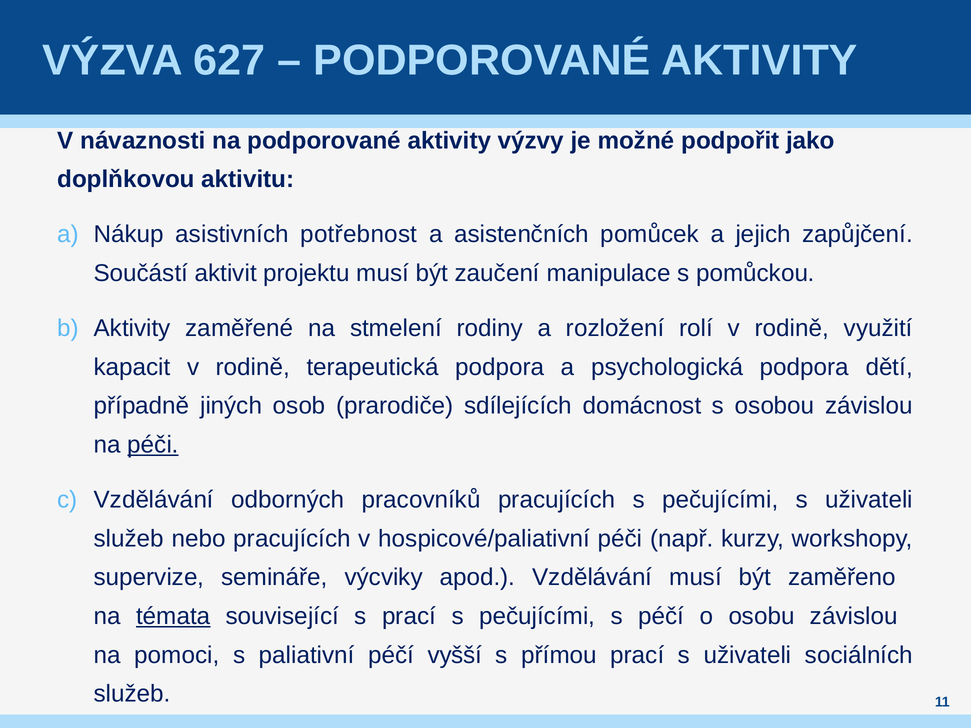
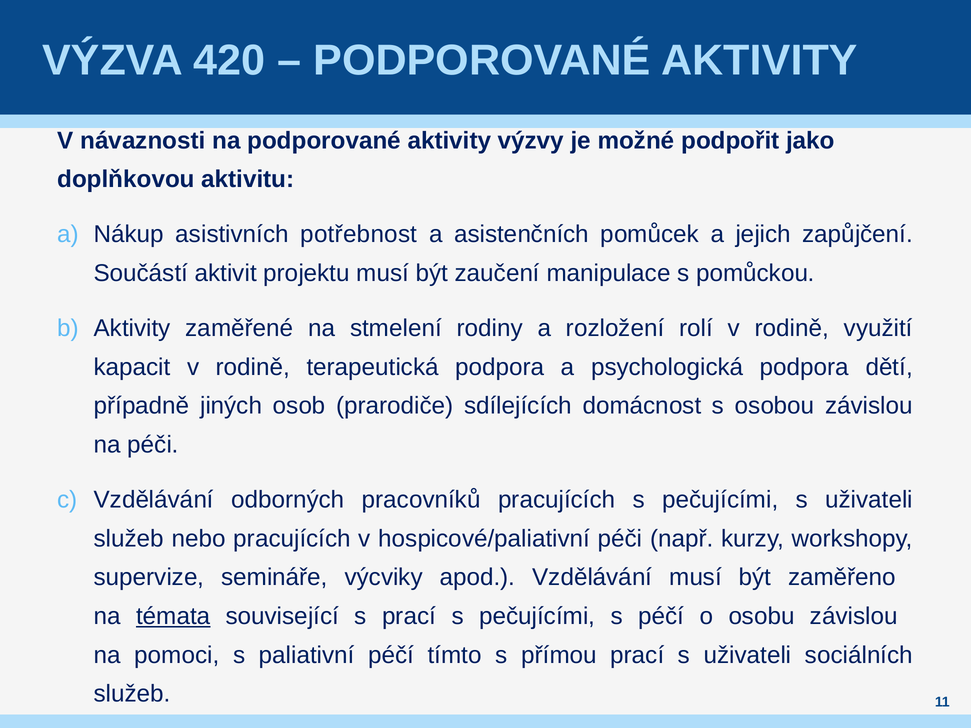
627: 627 -> 420 (229, 60)
péči underline: present -> none (153, 445)
vyšší: vyšší -> tímto (455, 655)
